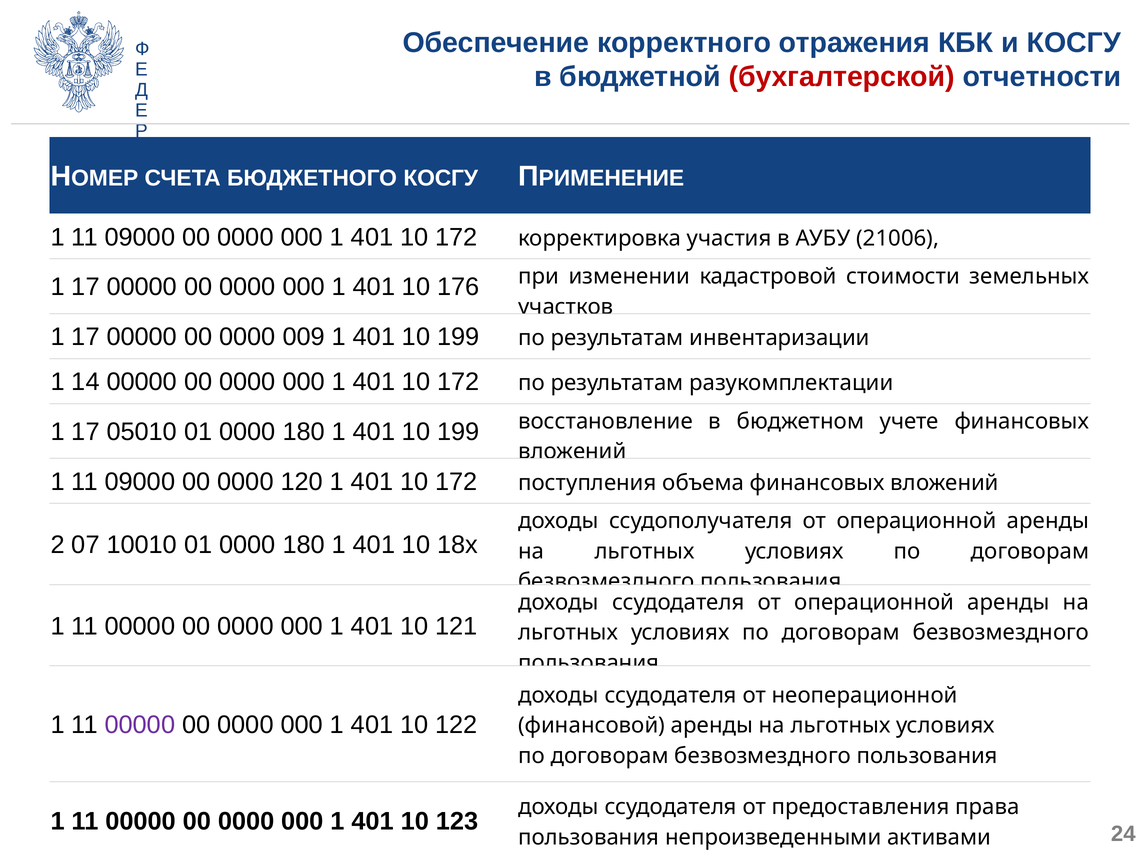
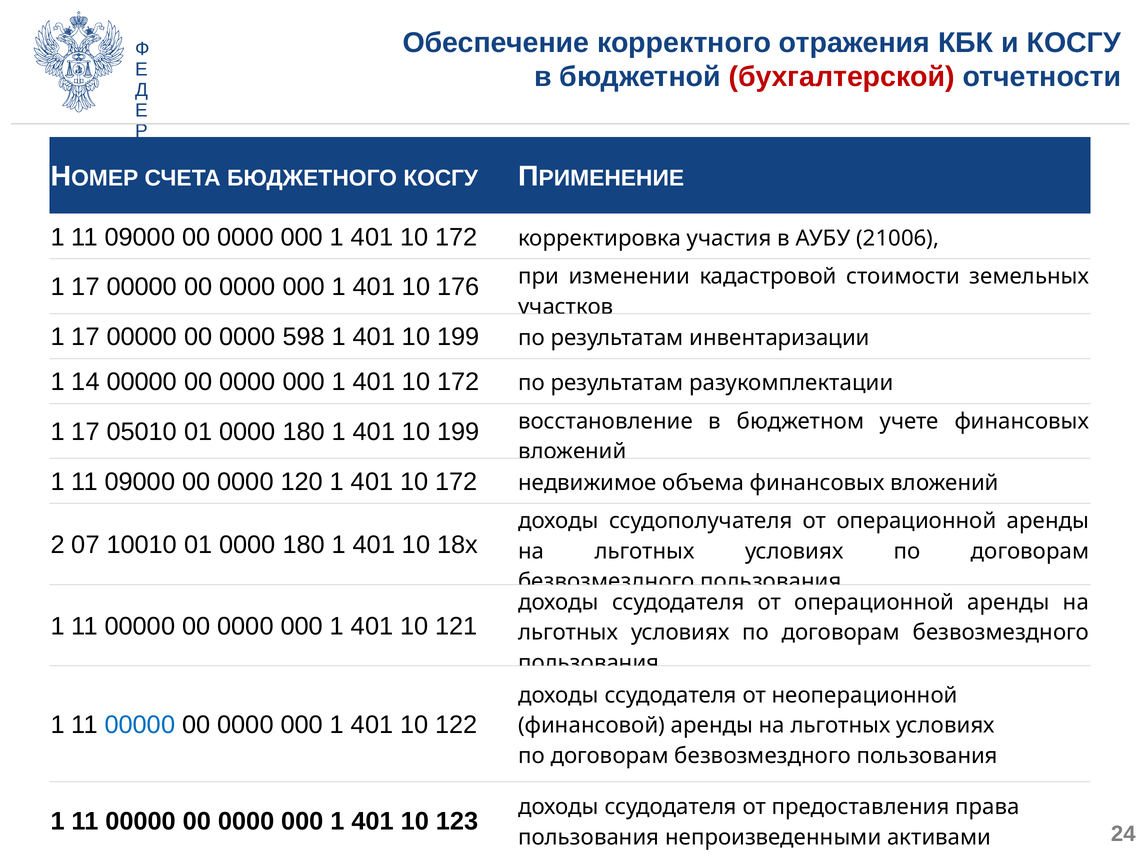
009: 009 -> 598 (304, 337)
поступления: поступления -> недвижимое (587, 482)
00000 colour: purple -> blue (140, 724)
